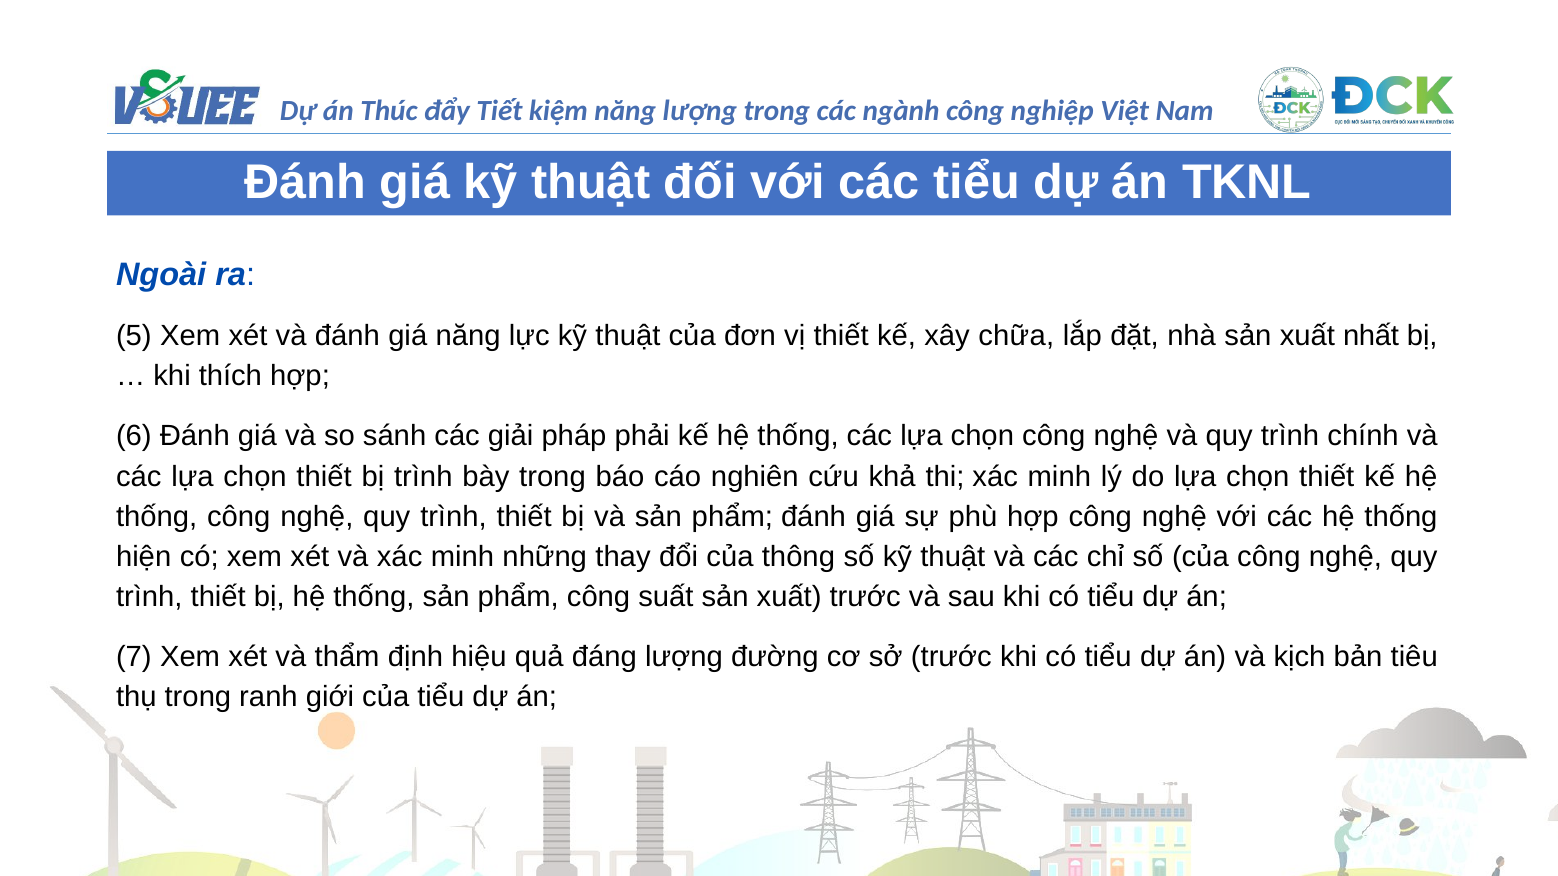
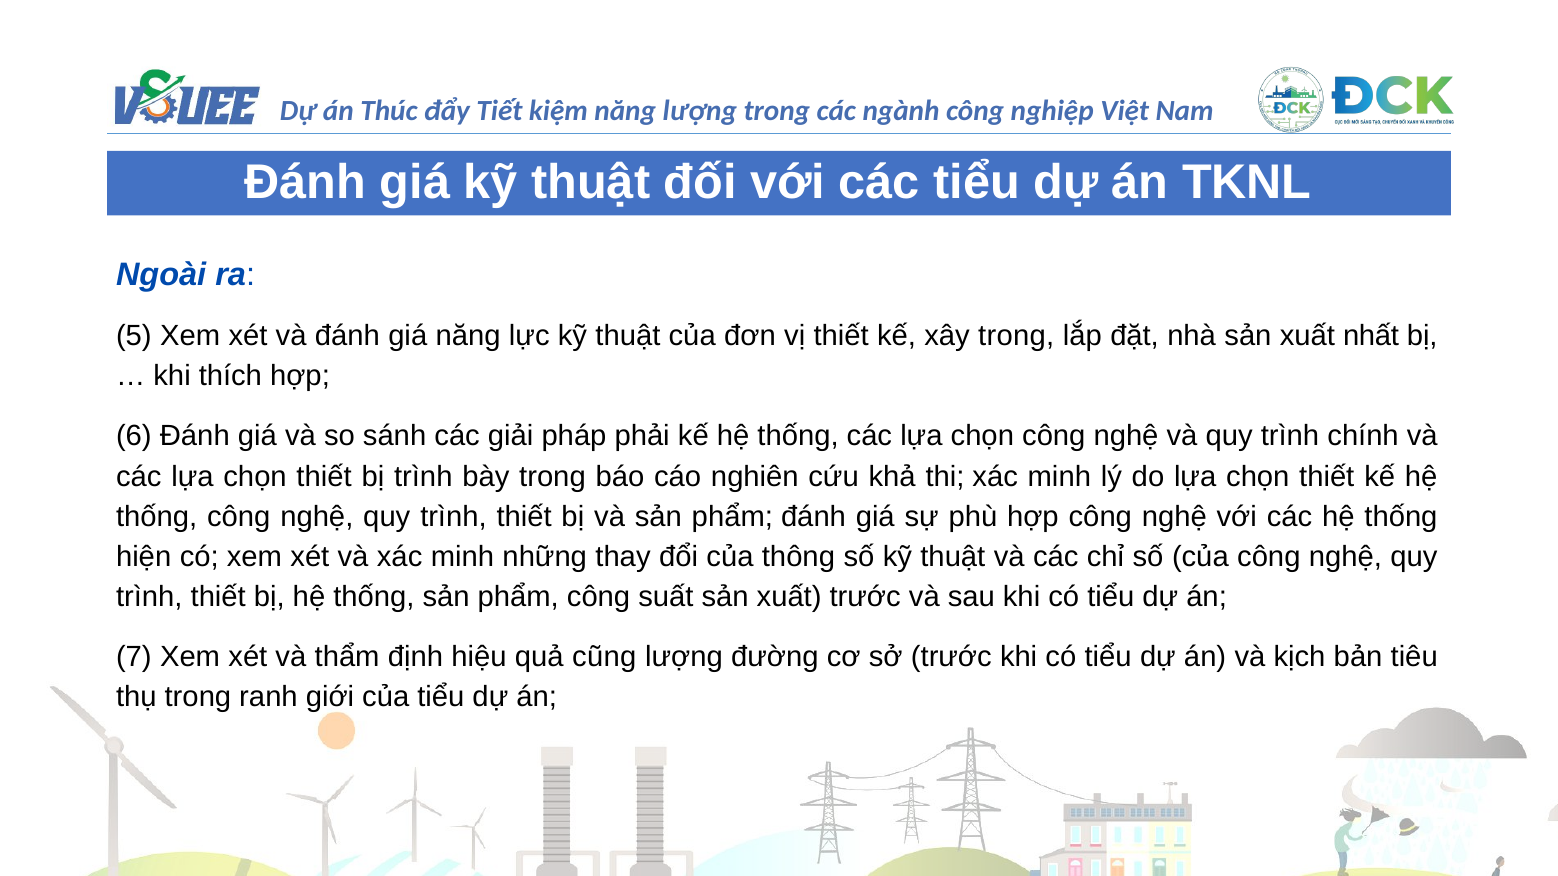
xây chữa: chữa -> trong (1016, 336)
đáng: đáng -> cũng (604, 657)
